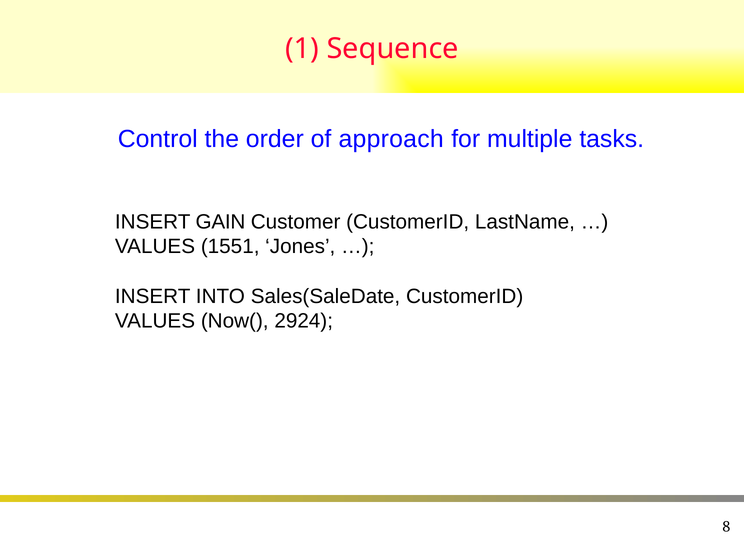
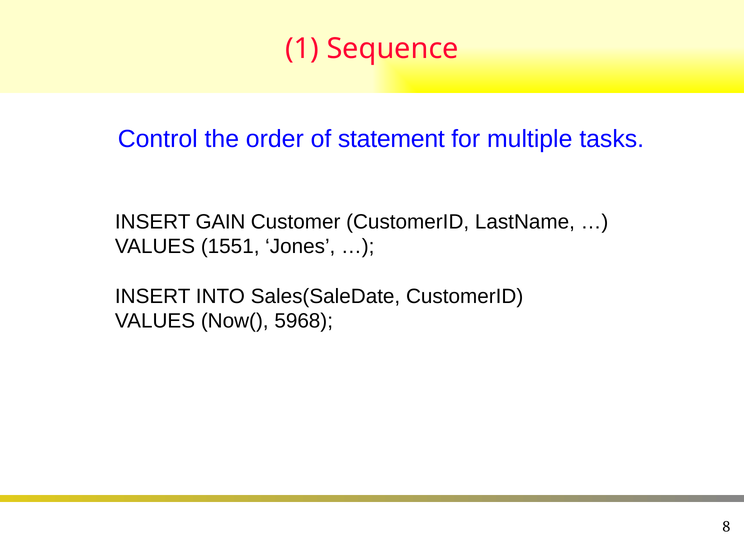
approach: approach -> statement (391, 139)
2924: 2924 -> 5968 (304, 321)
